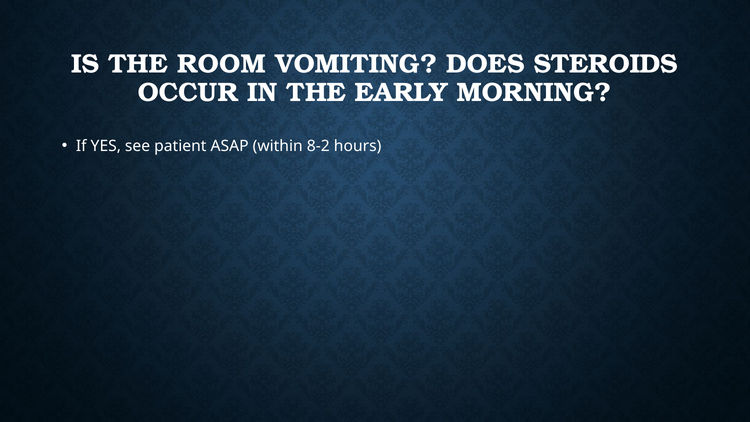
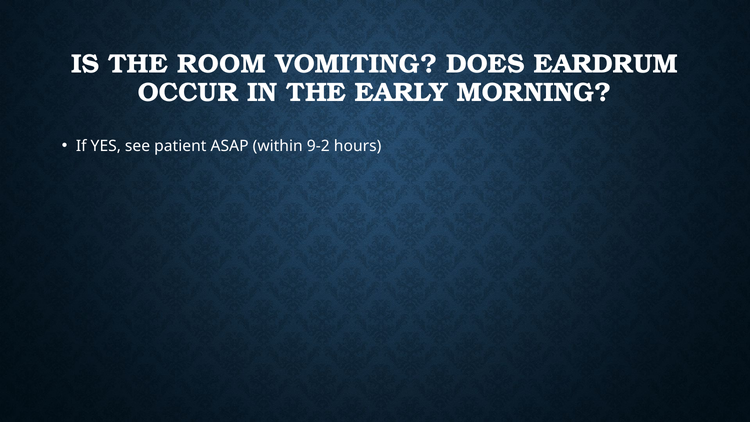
STEROIDS: STEROIDS -> EARDRUM (606, 64)
8-2: 8-2 -> 9-2 (318, 146)
